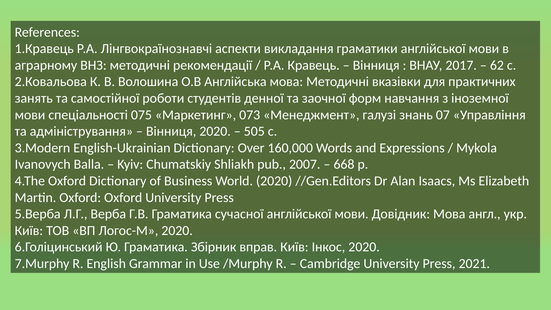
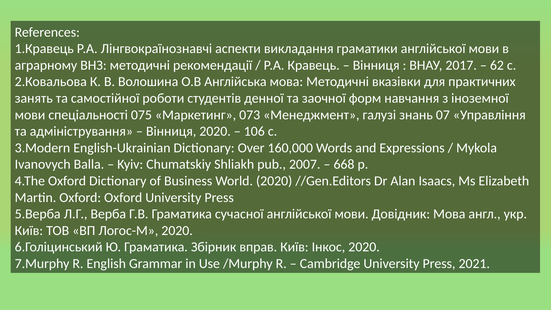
505: 505 -> 106 (254, 131)
